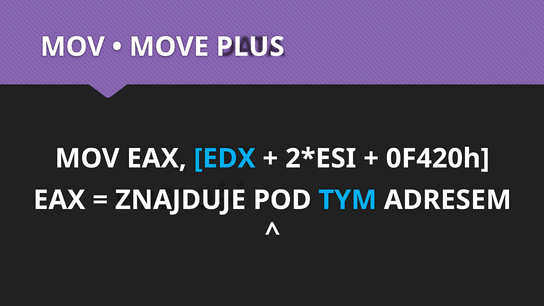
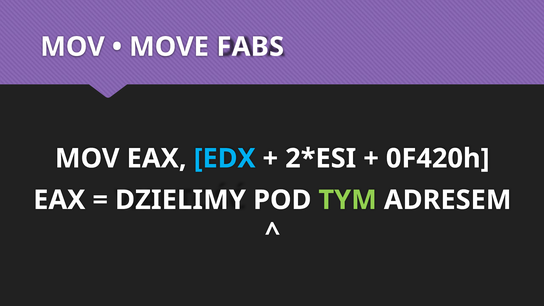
PLUS: PLUS -> FABS (250, 47)
ZNAJDUJE: ZNAJDUJE -> DZIELIMY (181, 200)
TYM colour: light blue -> light green (348, 200)
